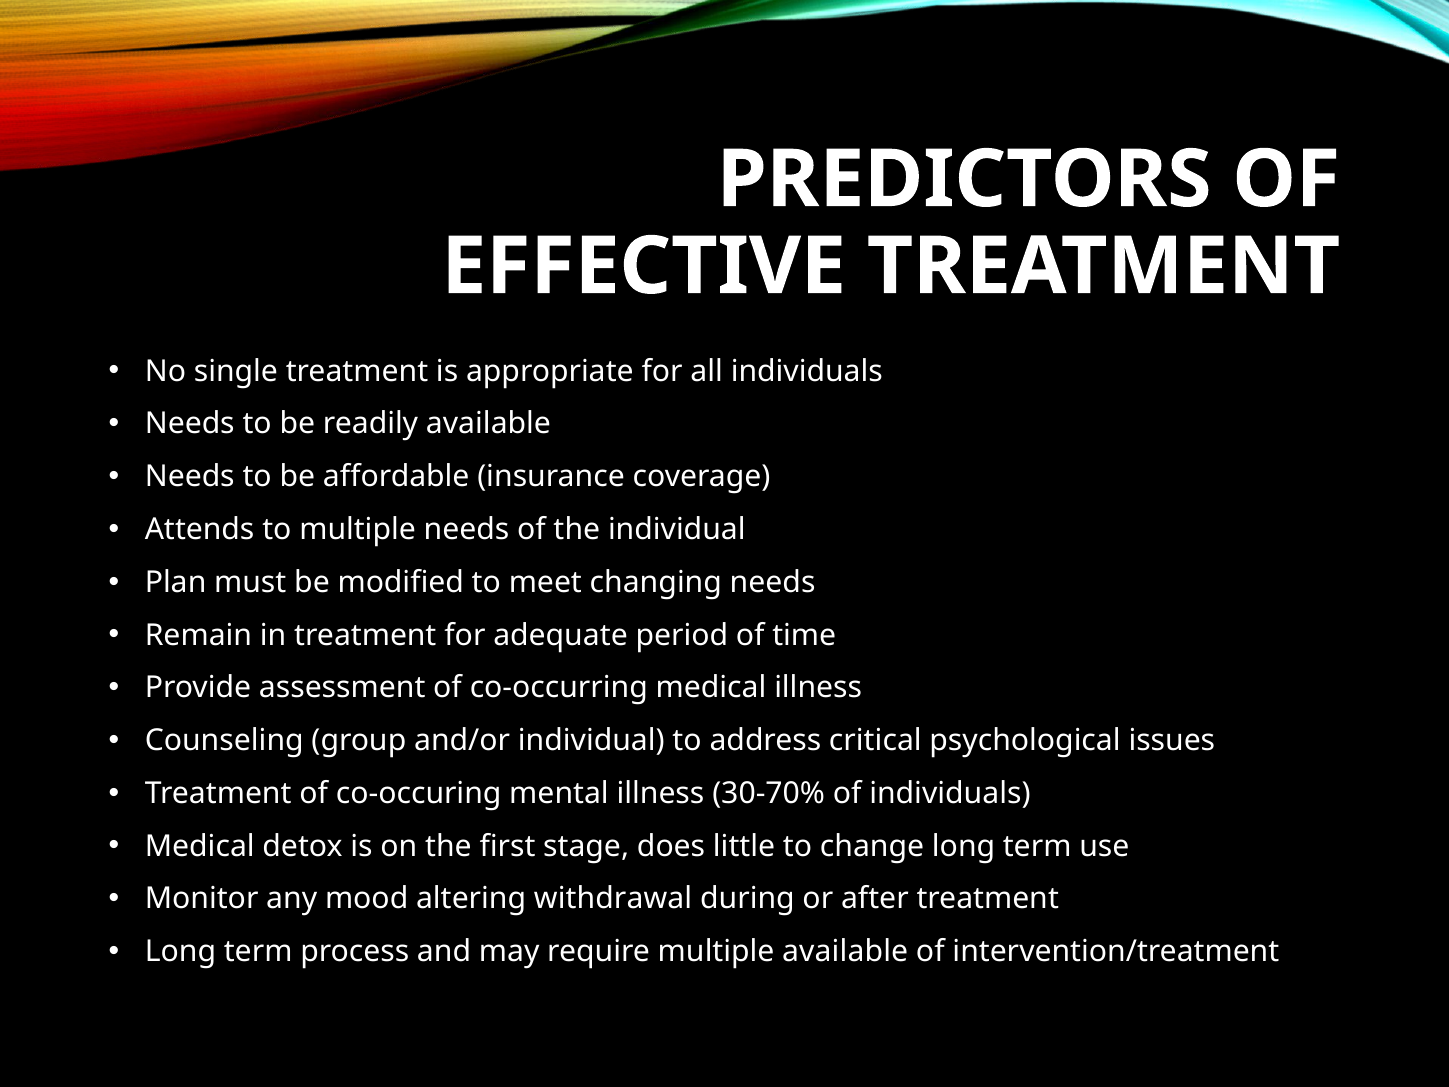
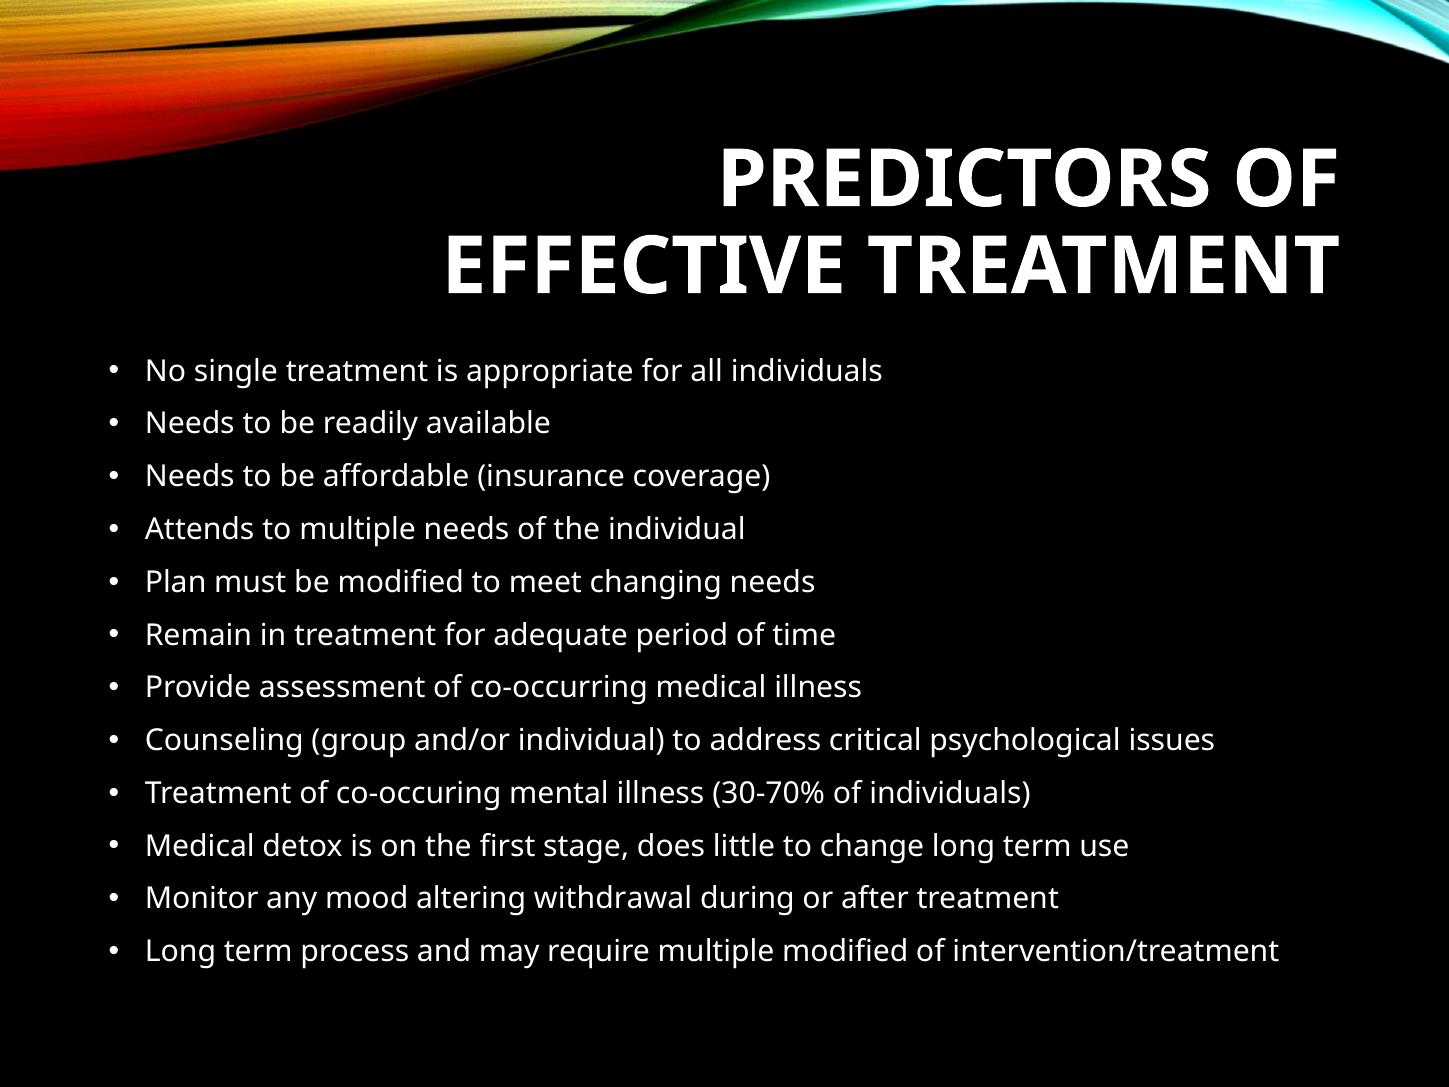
multiple available: available -> modified (845, 952)
